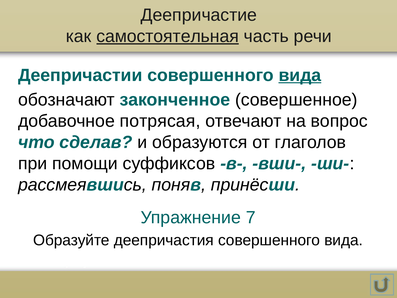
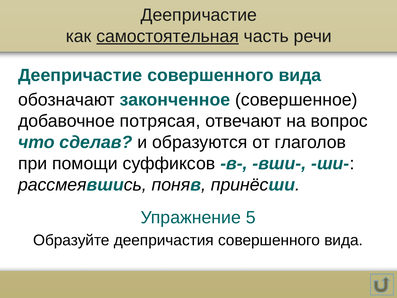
Деепричастии: Деепричастии -> Деепричастие (80, 75)
вида underline: present -> none (300, 75)
7: 7 -> 5 (251, 217)
